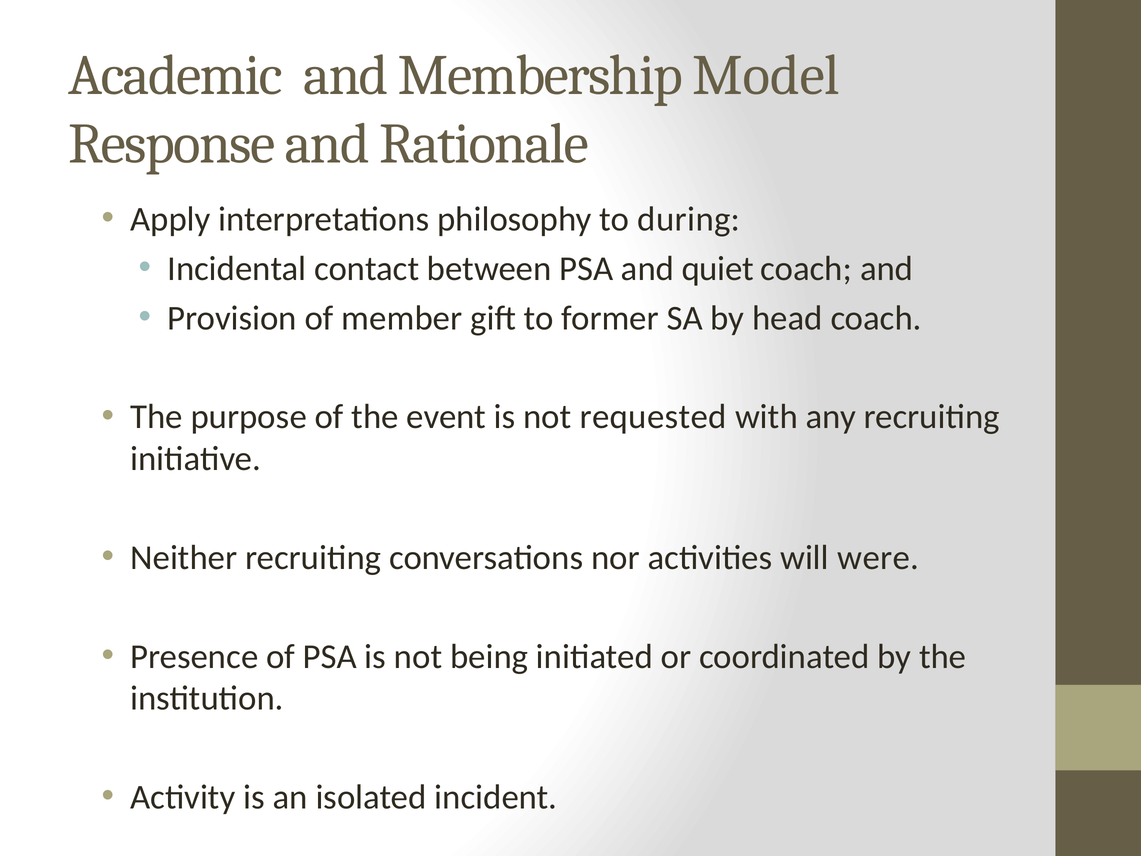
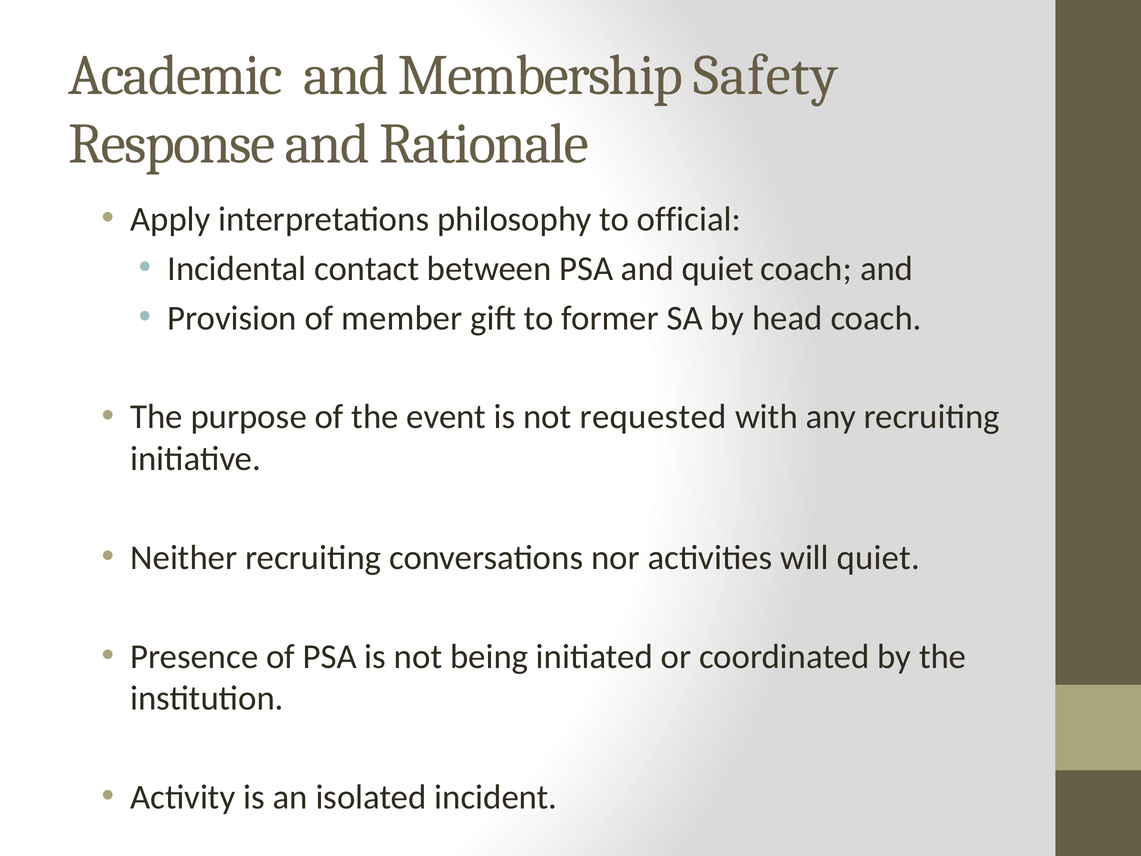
Model: Model -> Safety (766, 75)
during: during -> official (689, 219)
will were: were -> quiet (878, 558)
